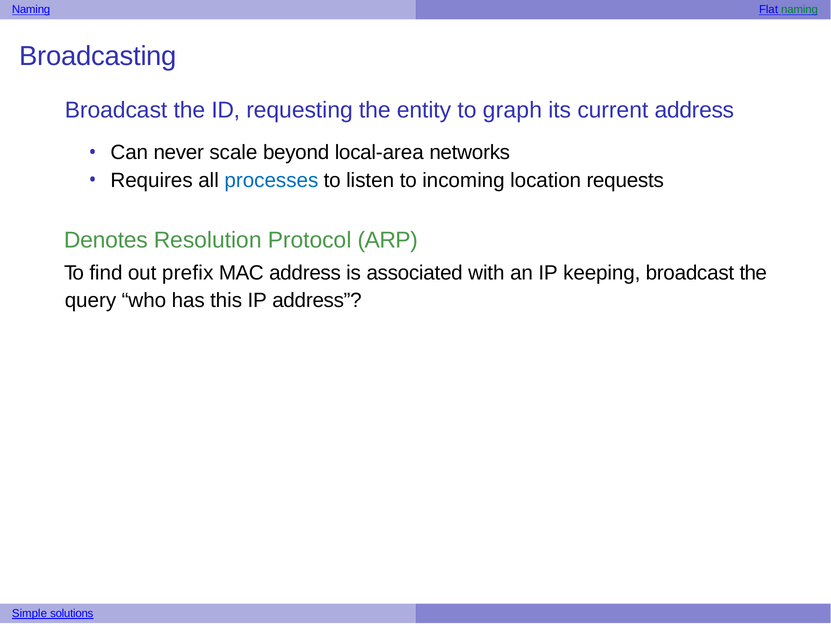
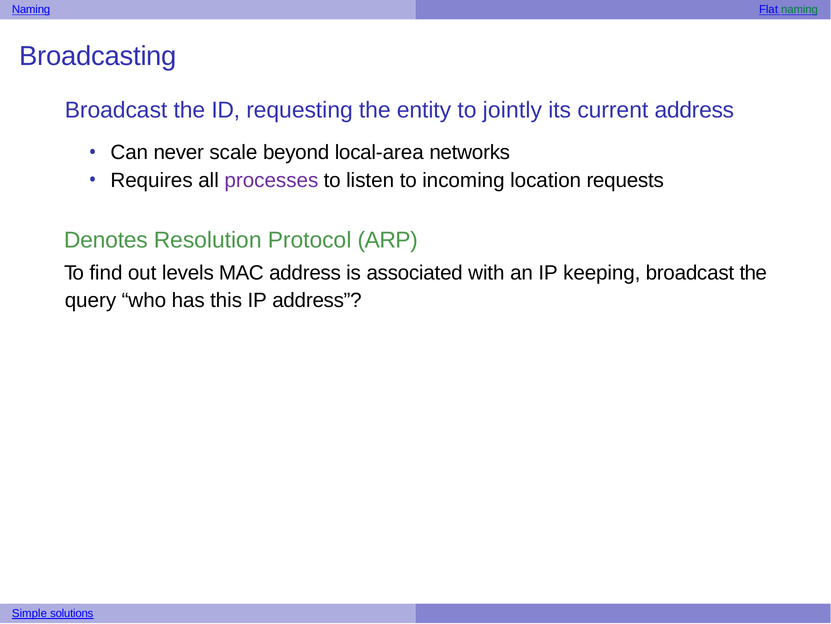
graph: graph -> jointly (512, 110)
processes colour: blue -> purple (271, 180)
prefix: prefix -> levels (188, 273)
